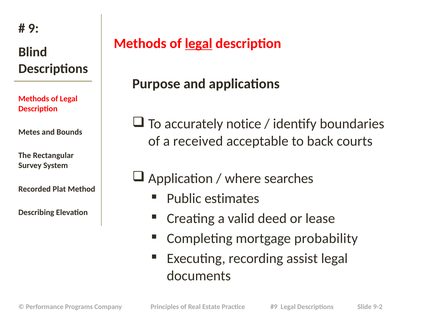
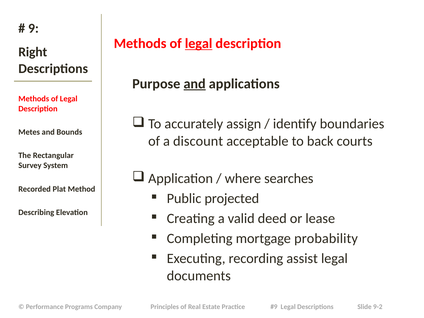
Blind: Blind -> Right (33, 52)
and underline: none -> present (195, 84)
notice: notice -> assign (244, 124)
received: received -> discount (198, 141)
estimates: estimates -> projected (232, 198)
